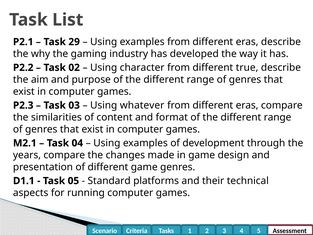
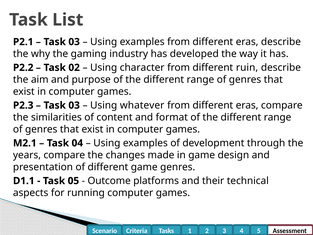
29: 29 -> 03 (74, 42)
true: true -> ruin (247, 68)
Standard: Standard -> Outcome (109, 181)
